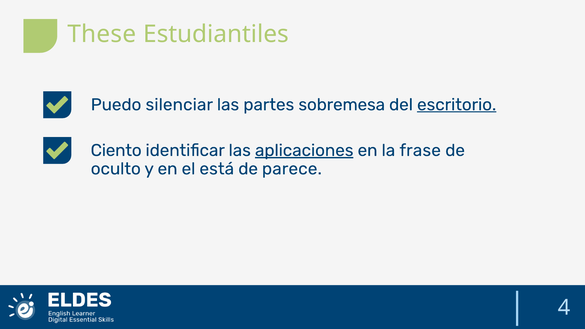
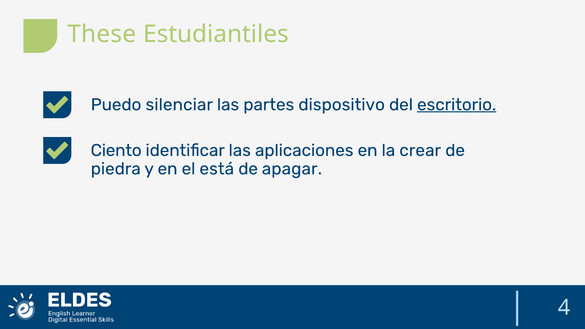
sobremesa: sobremesa -> dispositivo (342, 105)
aplicaciones underline: present -> none (304, 150)
frase: frase -> crear (420, 150)
oculto: oculto -> piedra (116, 169)
parece: parece -> apagar (292, 169)
